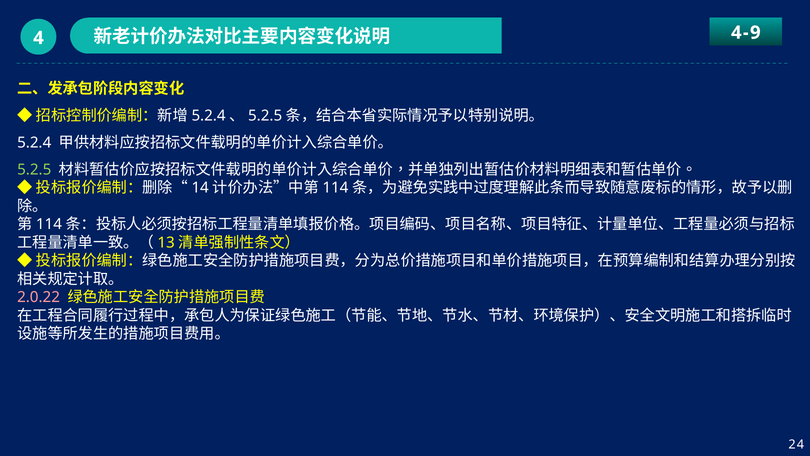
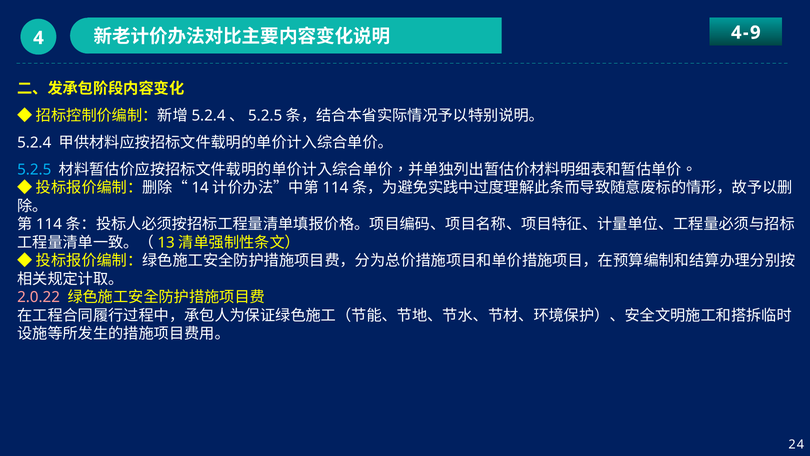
5.2.5 colour: light green -> light blue (34, 170)
